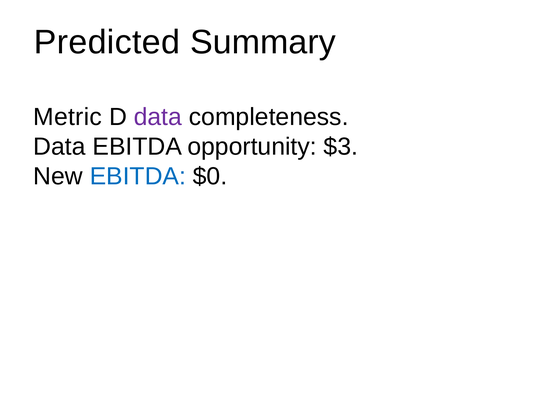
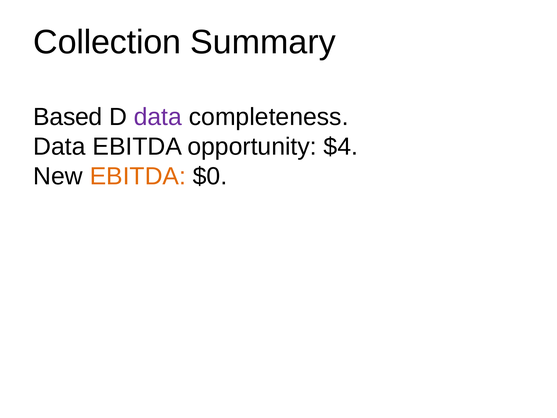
Predicted: Predicted -> Collection (107, 42)
Metric: Metric -> Based (68, 117)
$3: $3 -> $4 (341, 147)
EBITDA colour: blue -> orange (138, 176)
